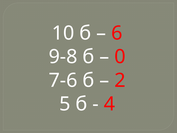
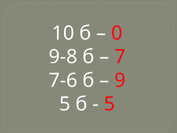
6: 6 -> 0 (117, 33)
0: 0 -> 7 (120, 57)
2: 2 -> 9 (120, 80)
4: 4 -> 5 (109, 104)
